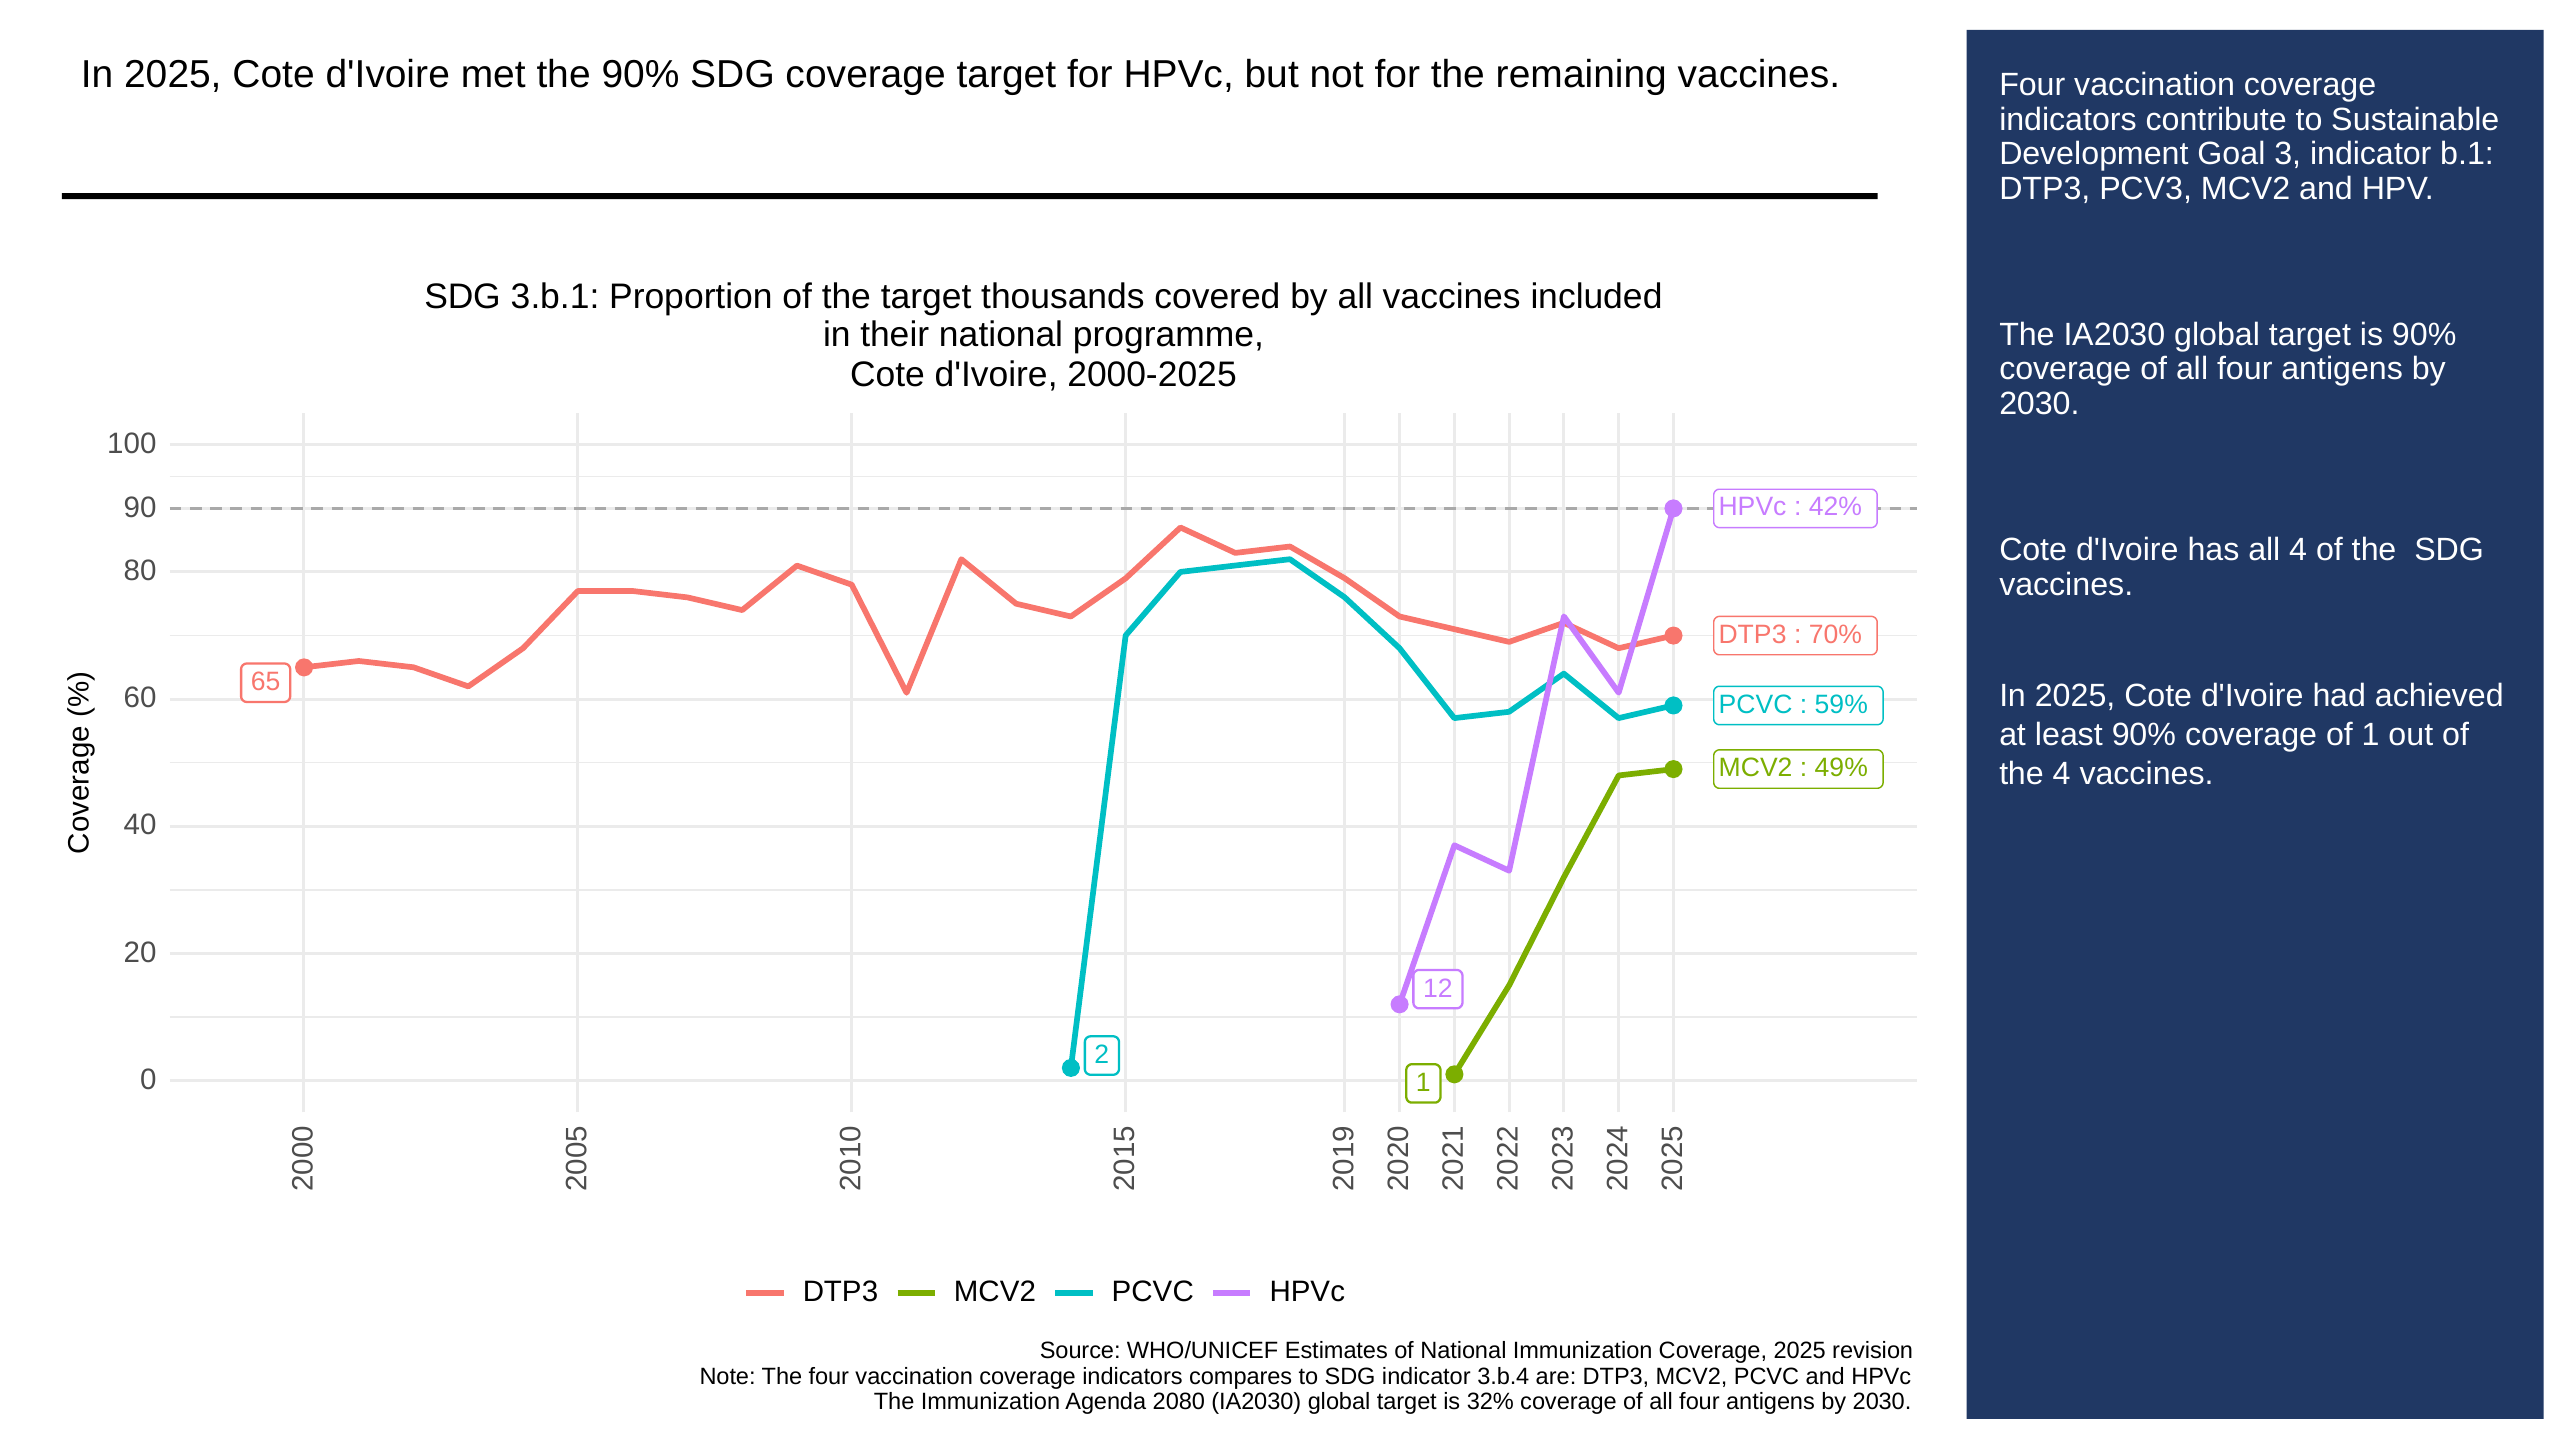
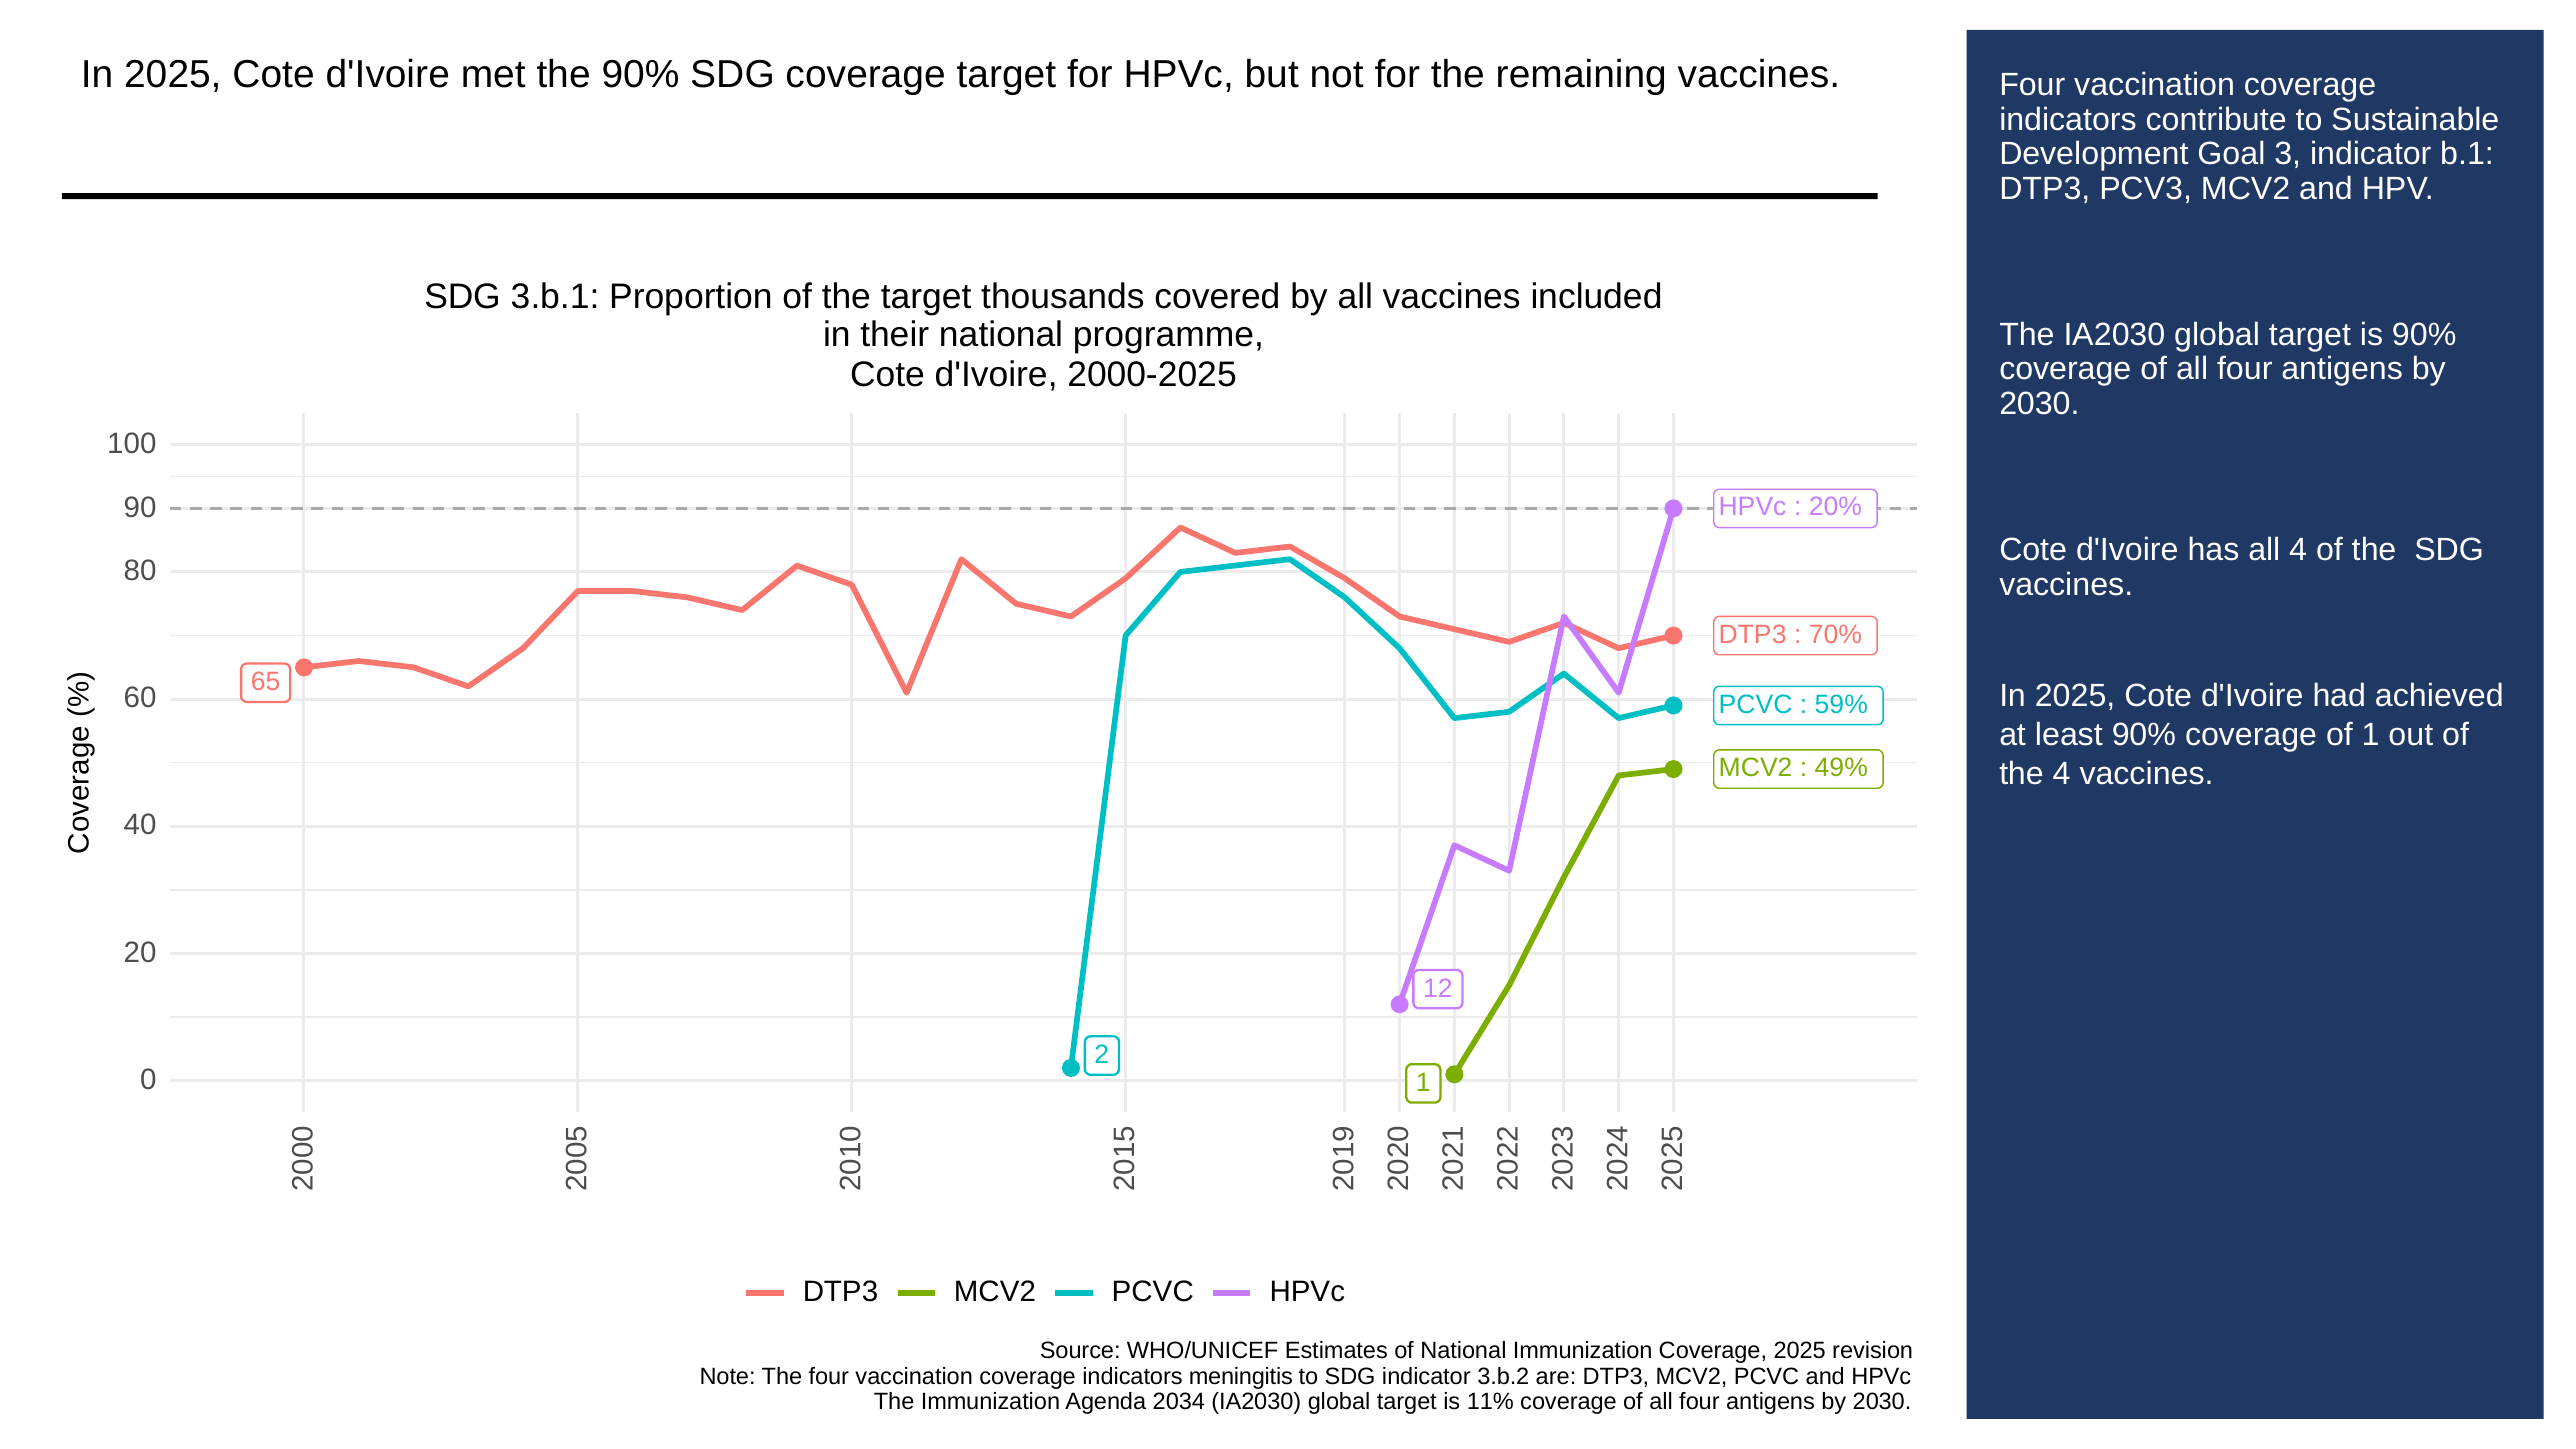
42%: 42% -> 20% (1835, 507)
compares: compares -> meningitis (1241, 1377)
3.b.4: 3.b.4 -> 3.b.2 (1503, 1377)
2080: 2080 -> 2034 (1179, 1402)
32%: 32% -> 11% (1490, 1402)
